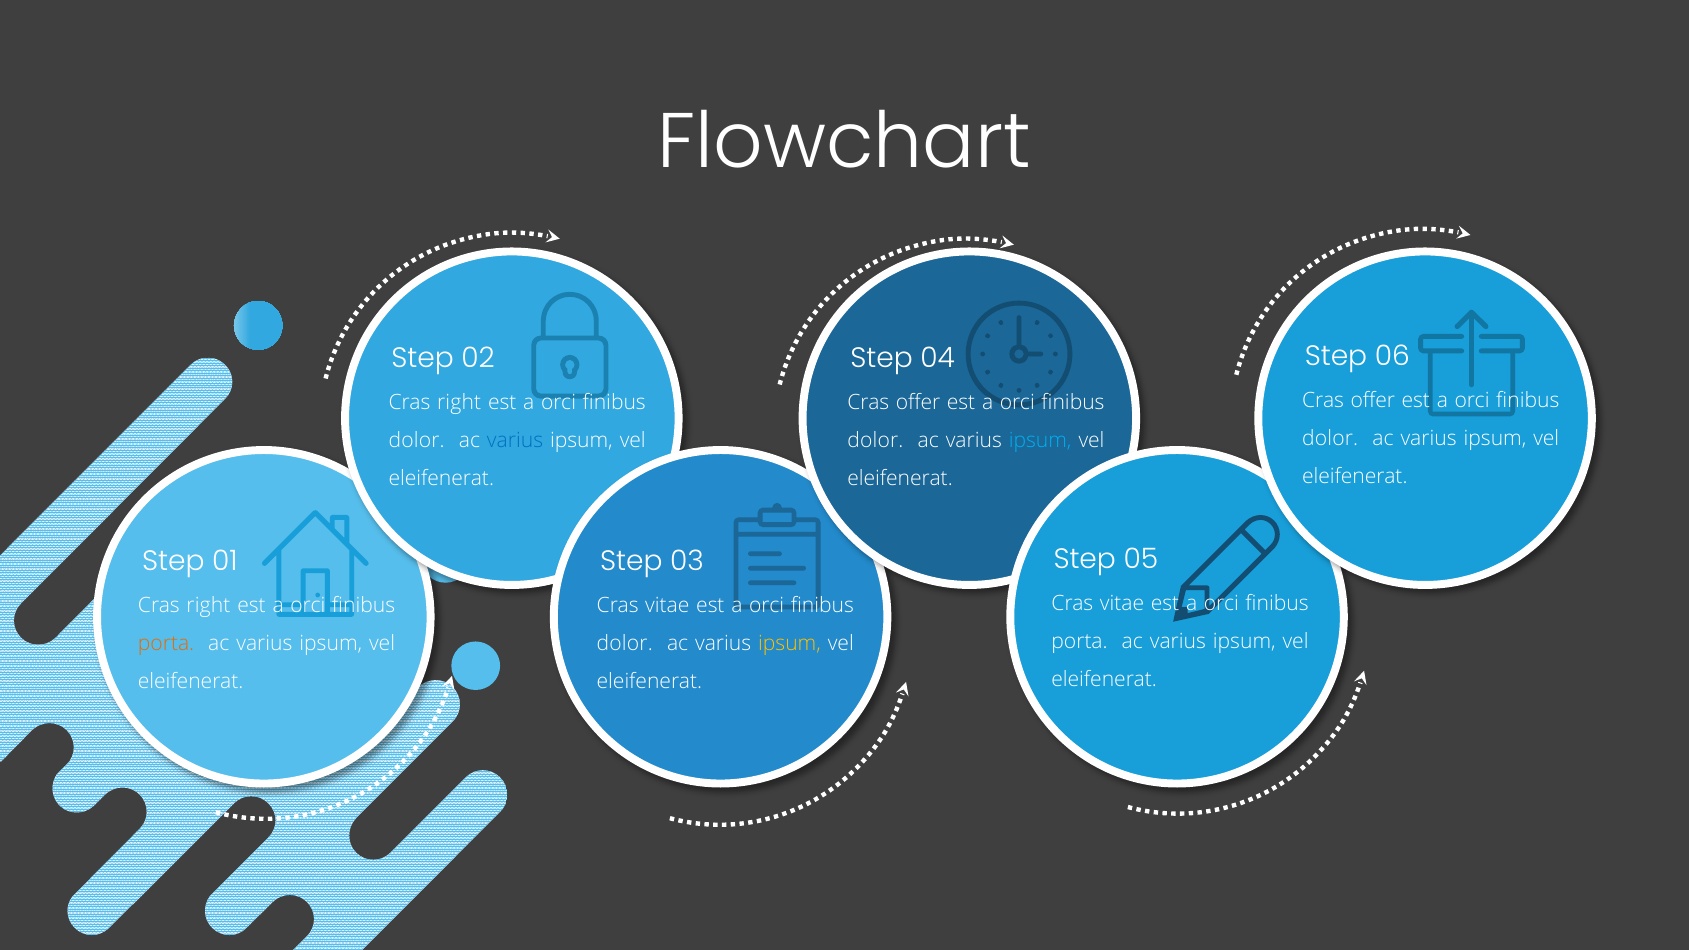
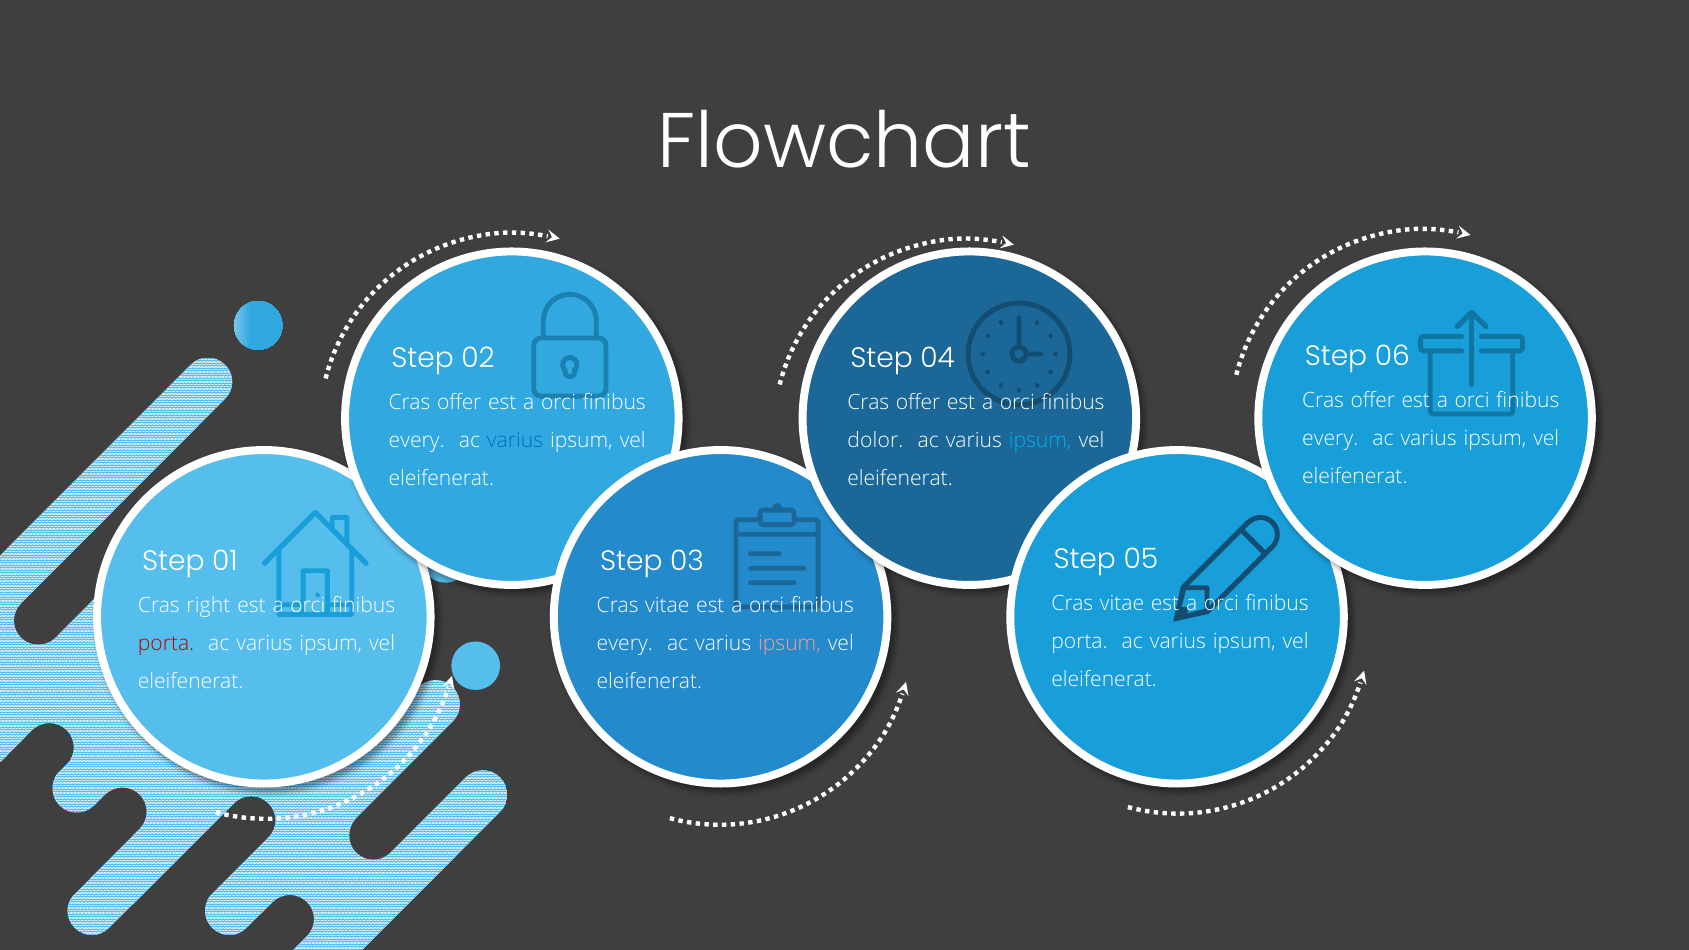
right: right -> offer (459, 402)
dolor: dolor -> every (1330, 439)
dolor: dolor -> every (417, 440)
porta colour: orange -> red (166, 643)
dolor: dolor -> every (625, 643)
ipsum colour: yellow -> pink (790, 643)
